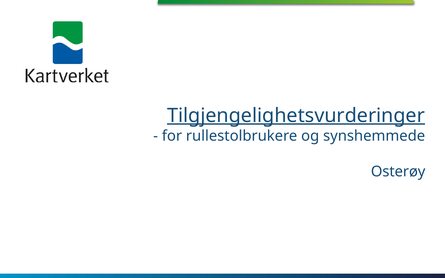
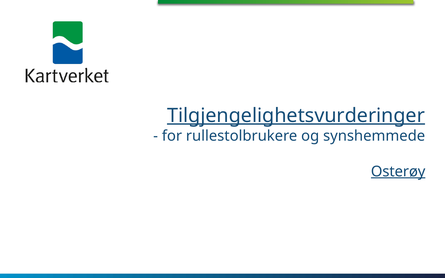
Osterøy underline: none -> present (398, 172)
